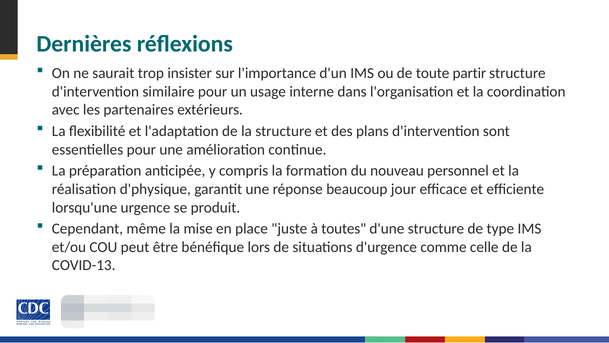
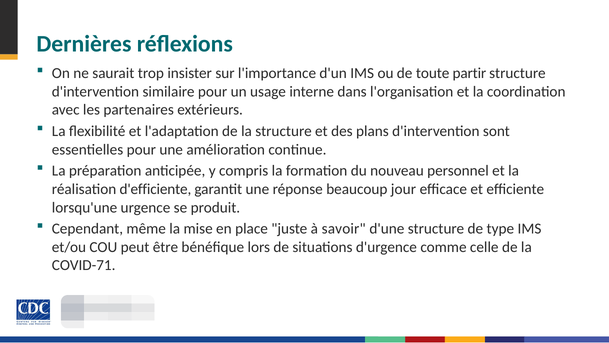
d'physique: d'physique -> d'efficiente (155, 189)
toutes: toutes -> savoir (344, 229)
COVID-13: COVID-13 -> COVID-71 (84, 265)
